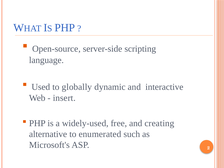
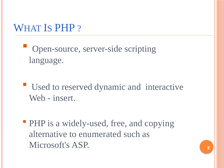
globally: globally -> reserved (77, 87)
creating: creating -> copying (159, 123)
